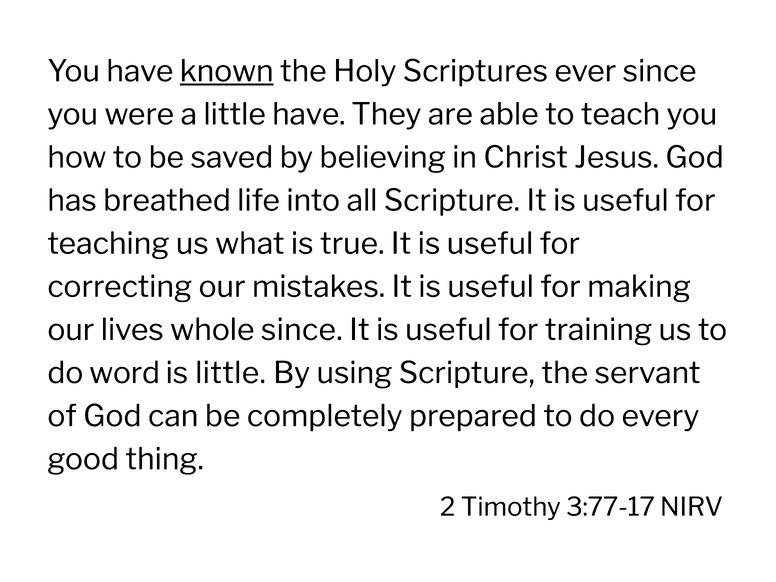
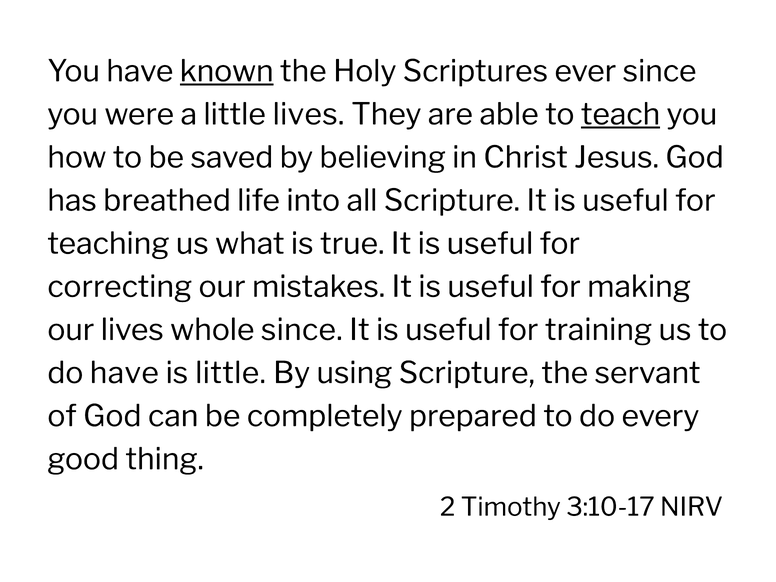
little have: have -> lives (308, 114)
teach underline: none -> present (620, 114)
do word: word -> have (124, 373)
3:77-17: 3:77-17 -> 3:10-17 (610, 507)
